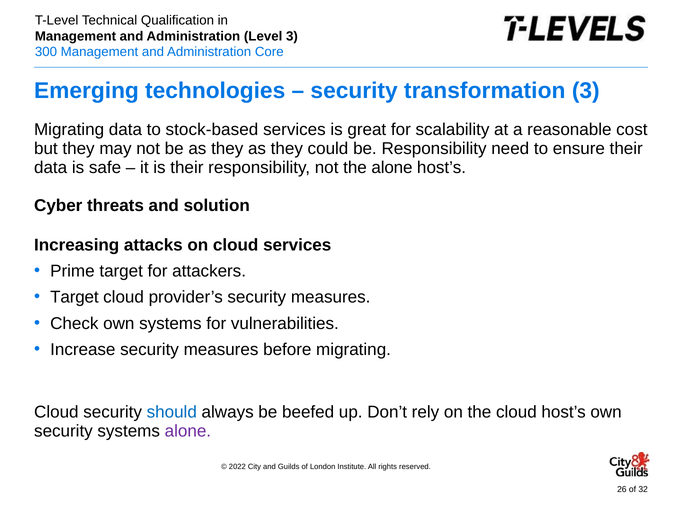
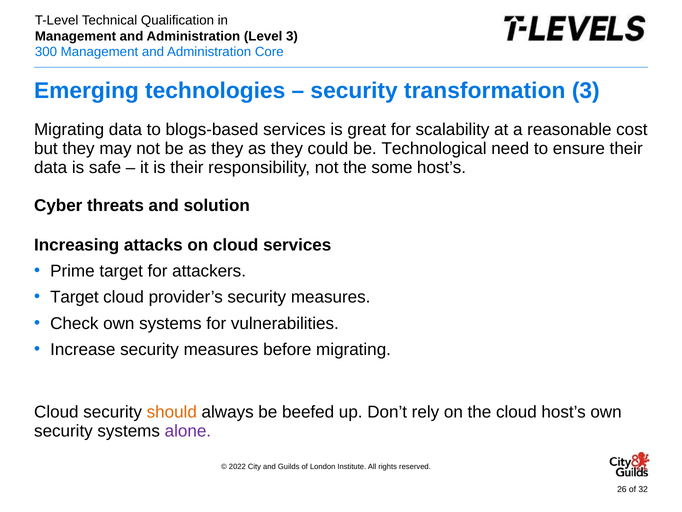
stock-based: stock-based -> blogs-based (212, 129)
be Responsibility: Responsibility -> Technological (434, 148)
the alone: alone -> some (392, 167)
should colour: blue -> orange (172, 412)
